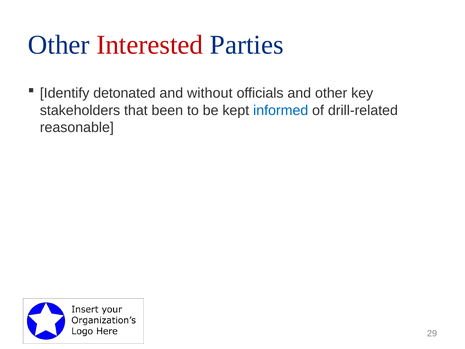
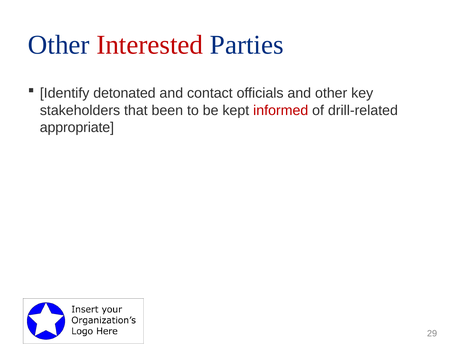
without: without -> contact (210, 93)
informed colour: blue -> red (281, 110)
reasonable: reasonable -> appropriate (77, 127)
